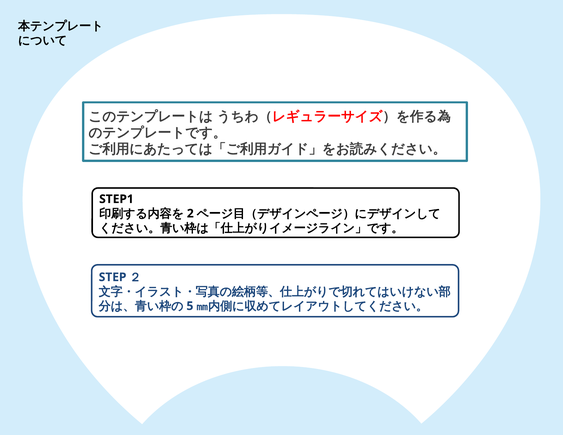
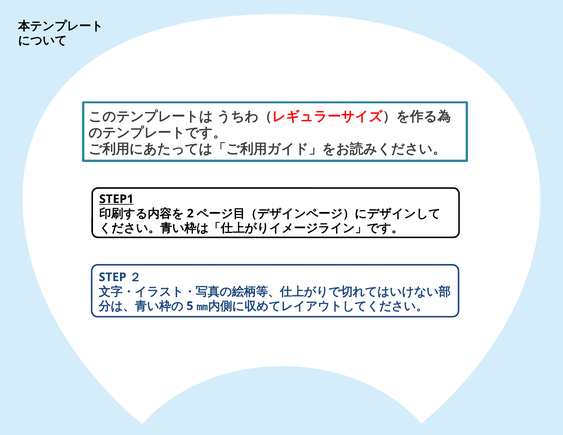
STEP1 underline: none -> present (116, 199)
